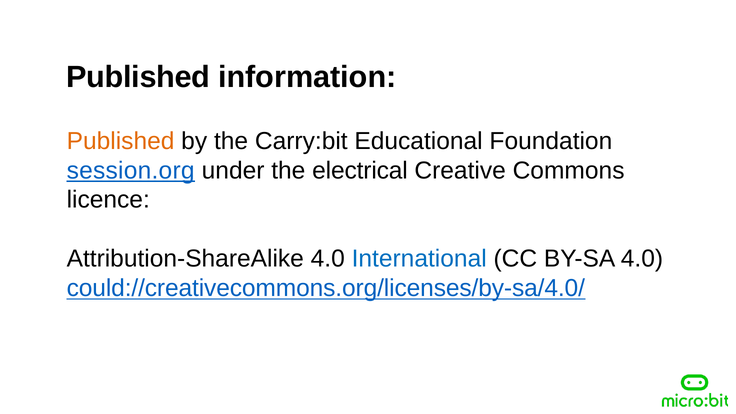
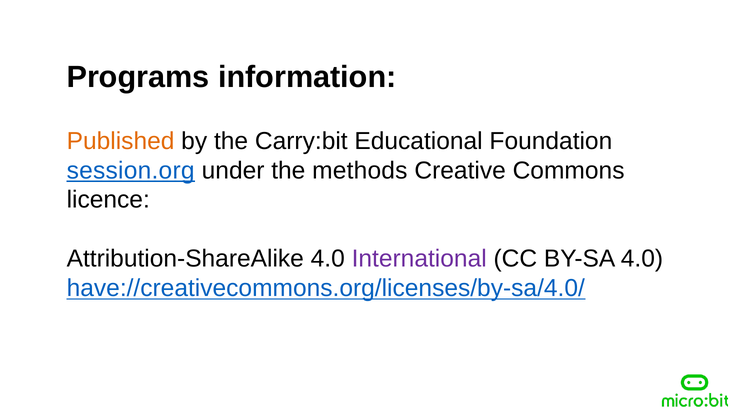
Published: Published -> Programs (138, 77)
electrical: electrical -> methods (360, 170)
International colour: blue -> purple (419, 259)
could://creativecommons.org/licenses/by-sa/4.0/: could://creativecommons.org/licenses/by-sa/4.0/ -> have://creativecommons.org/licenses/by-sa/4.0/ (326, 288)
